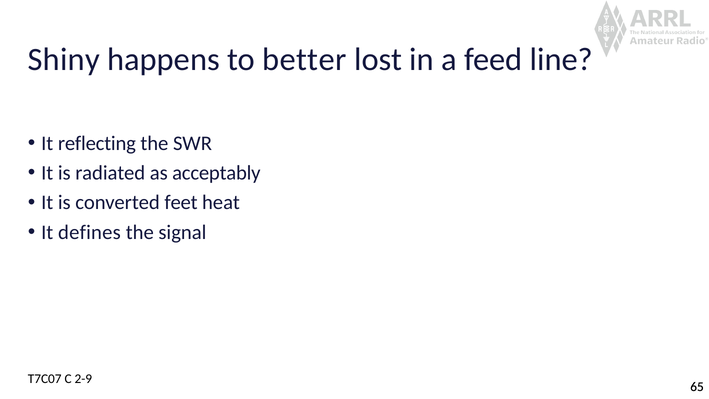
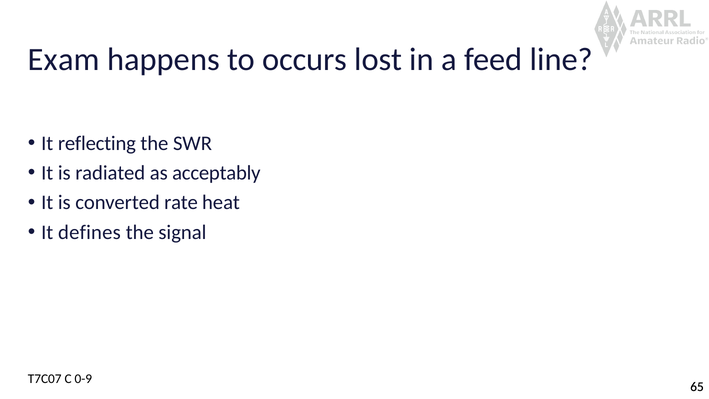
Shiny: Shiny -> Exam (64, 60)
better: better -> occurs (305, 60)
feet: feet -> rate (181, 203)
2-9: 2-9 -> 0-9 (83, 379)
